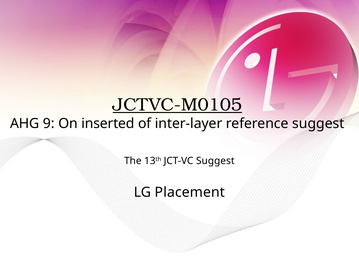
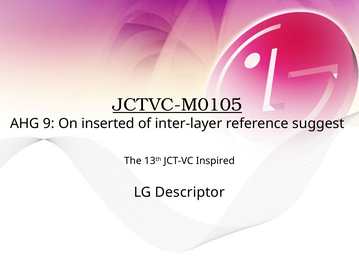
JCT-VC Suggest: Suggest -> Inspired (215, 161)
Placement: Placement -> Descriptor (190, 192)
